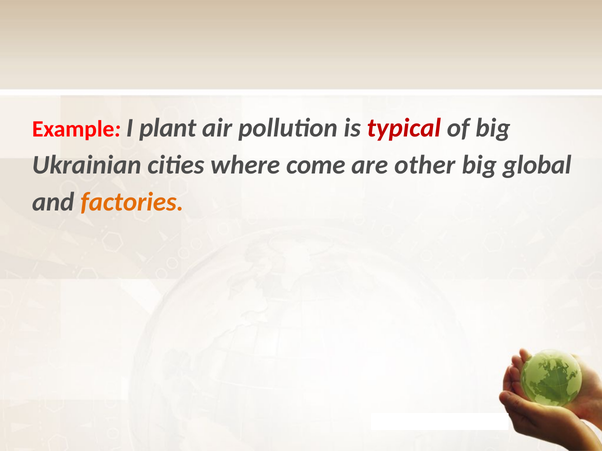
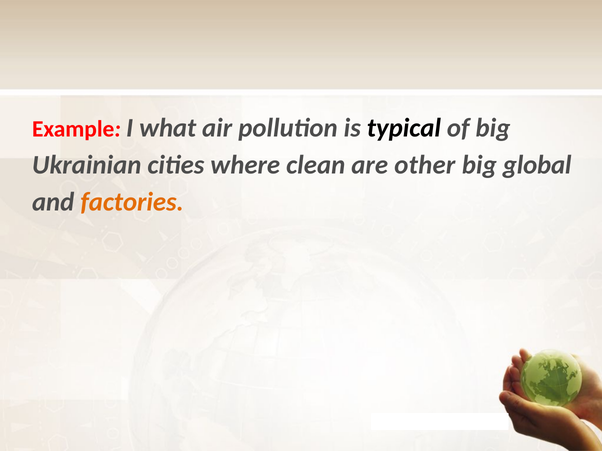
plant: plant -> what (168, 128)
typical colour: red -> black (404, 128)
come: come -> clean (316, 165)
